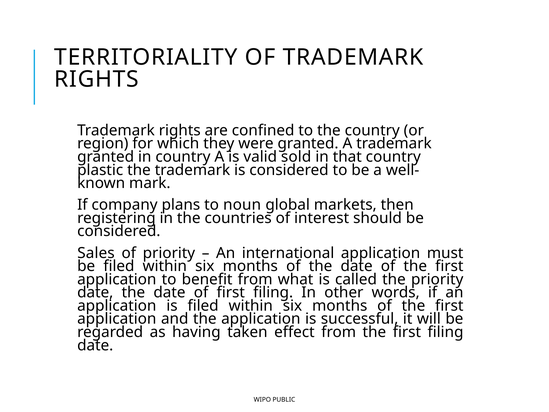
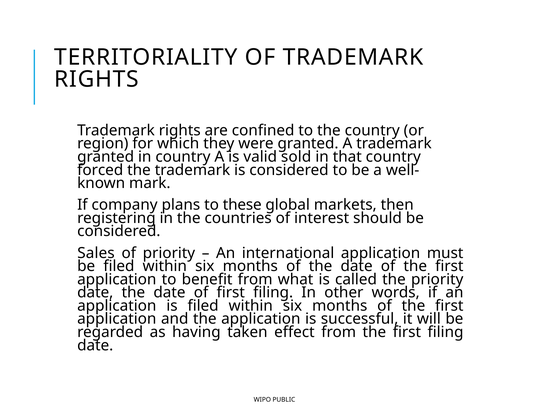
plastic: plastic -> forced (100, 170)
noun: noun -> these (242, 205)
